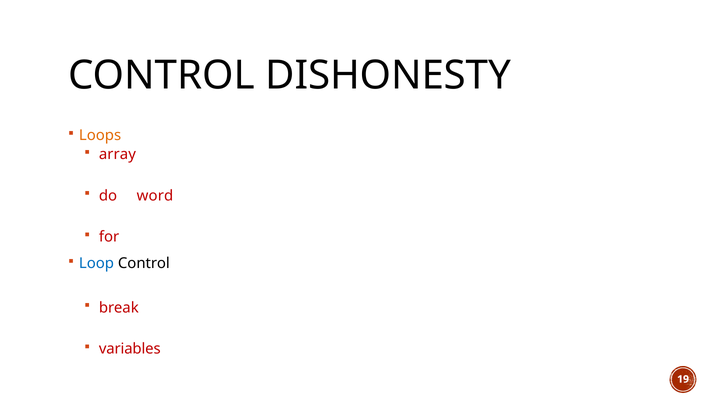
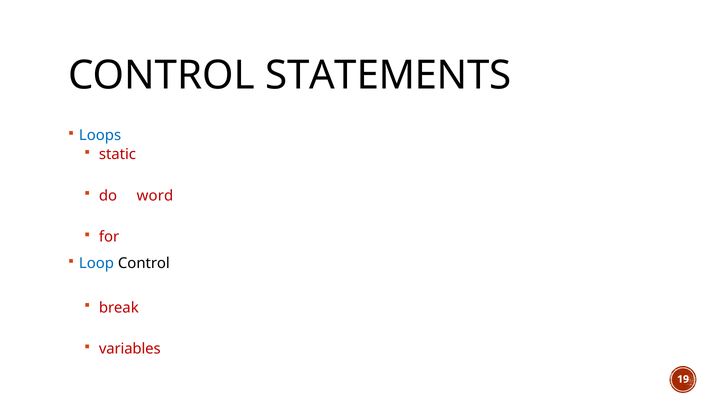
DISHONESTY: DISHONESTY -> STATEMENTS (388, 75)
Loops colour: orange -> blue (100, 135)
array: array -> static (117, 154)
